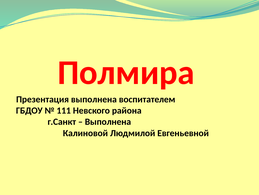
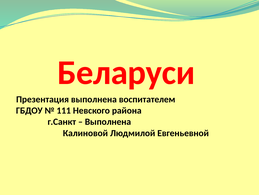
Полмира: Полмира -> Беларуси (126, 72)
